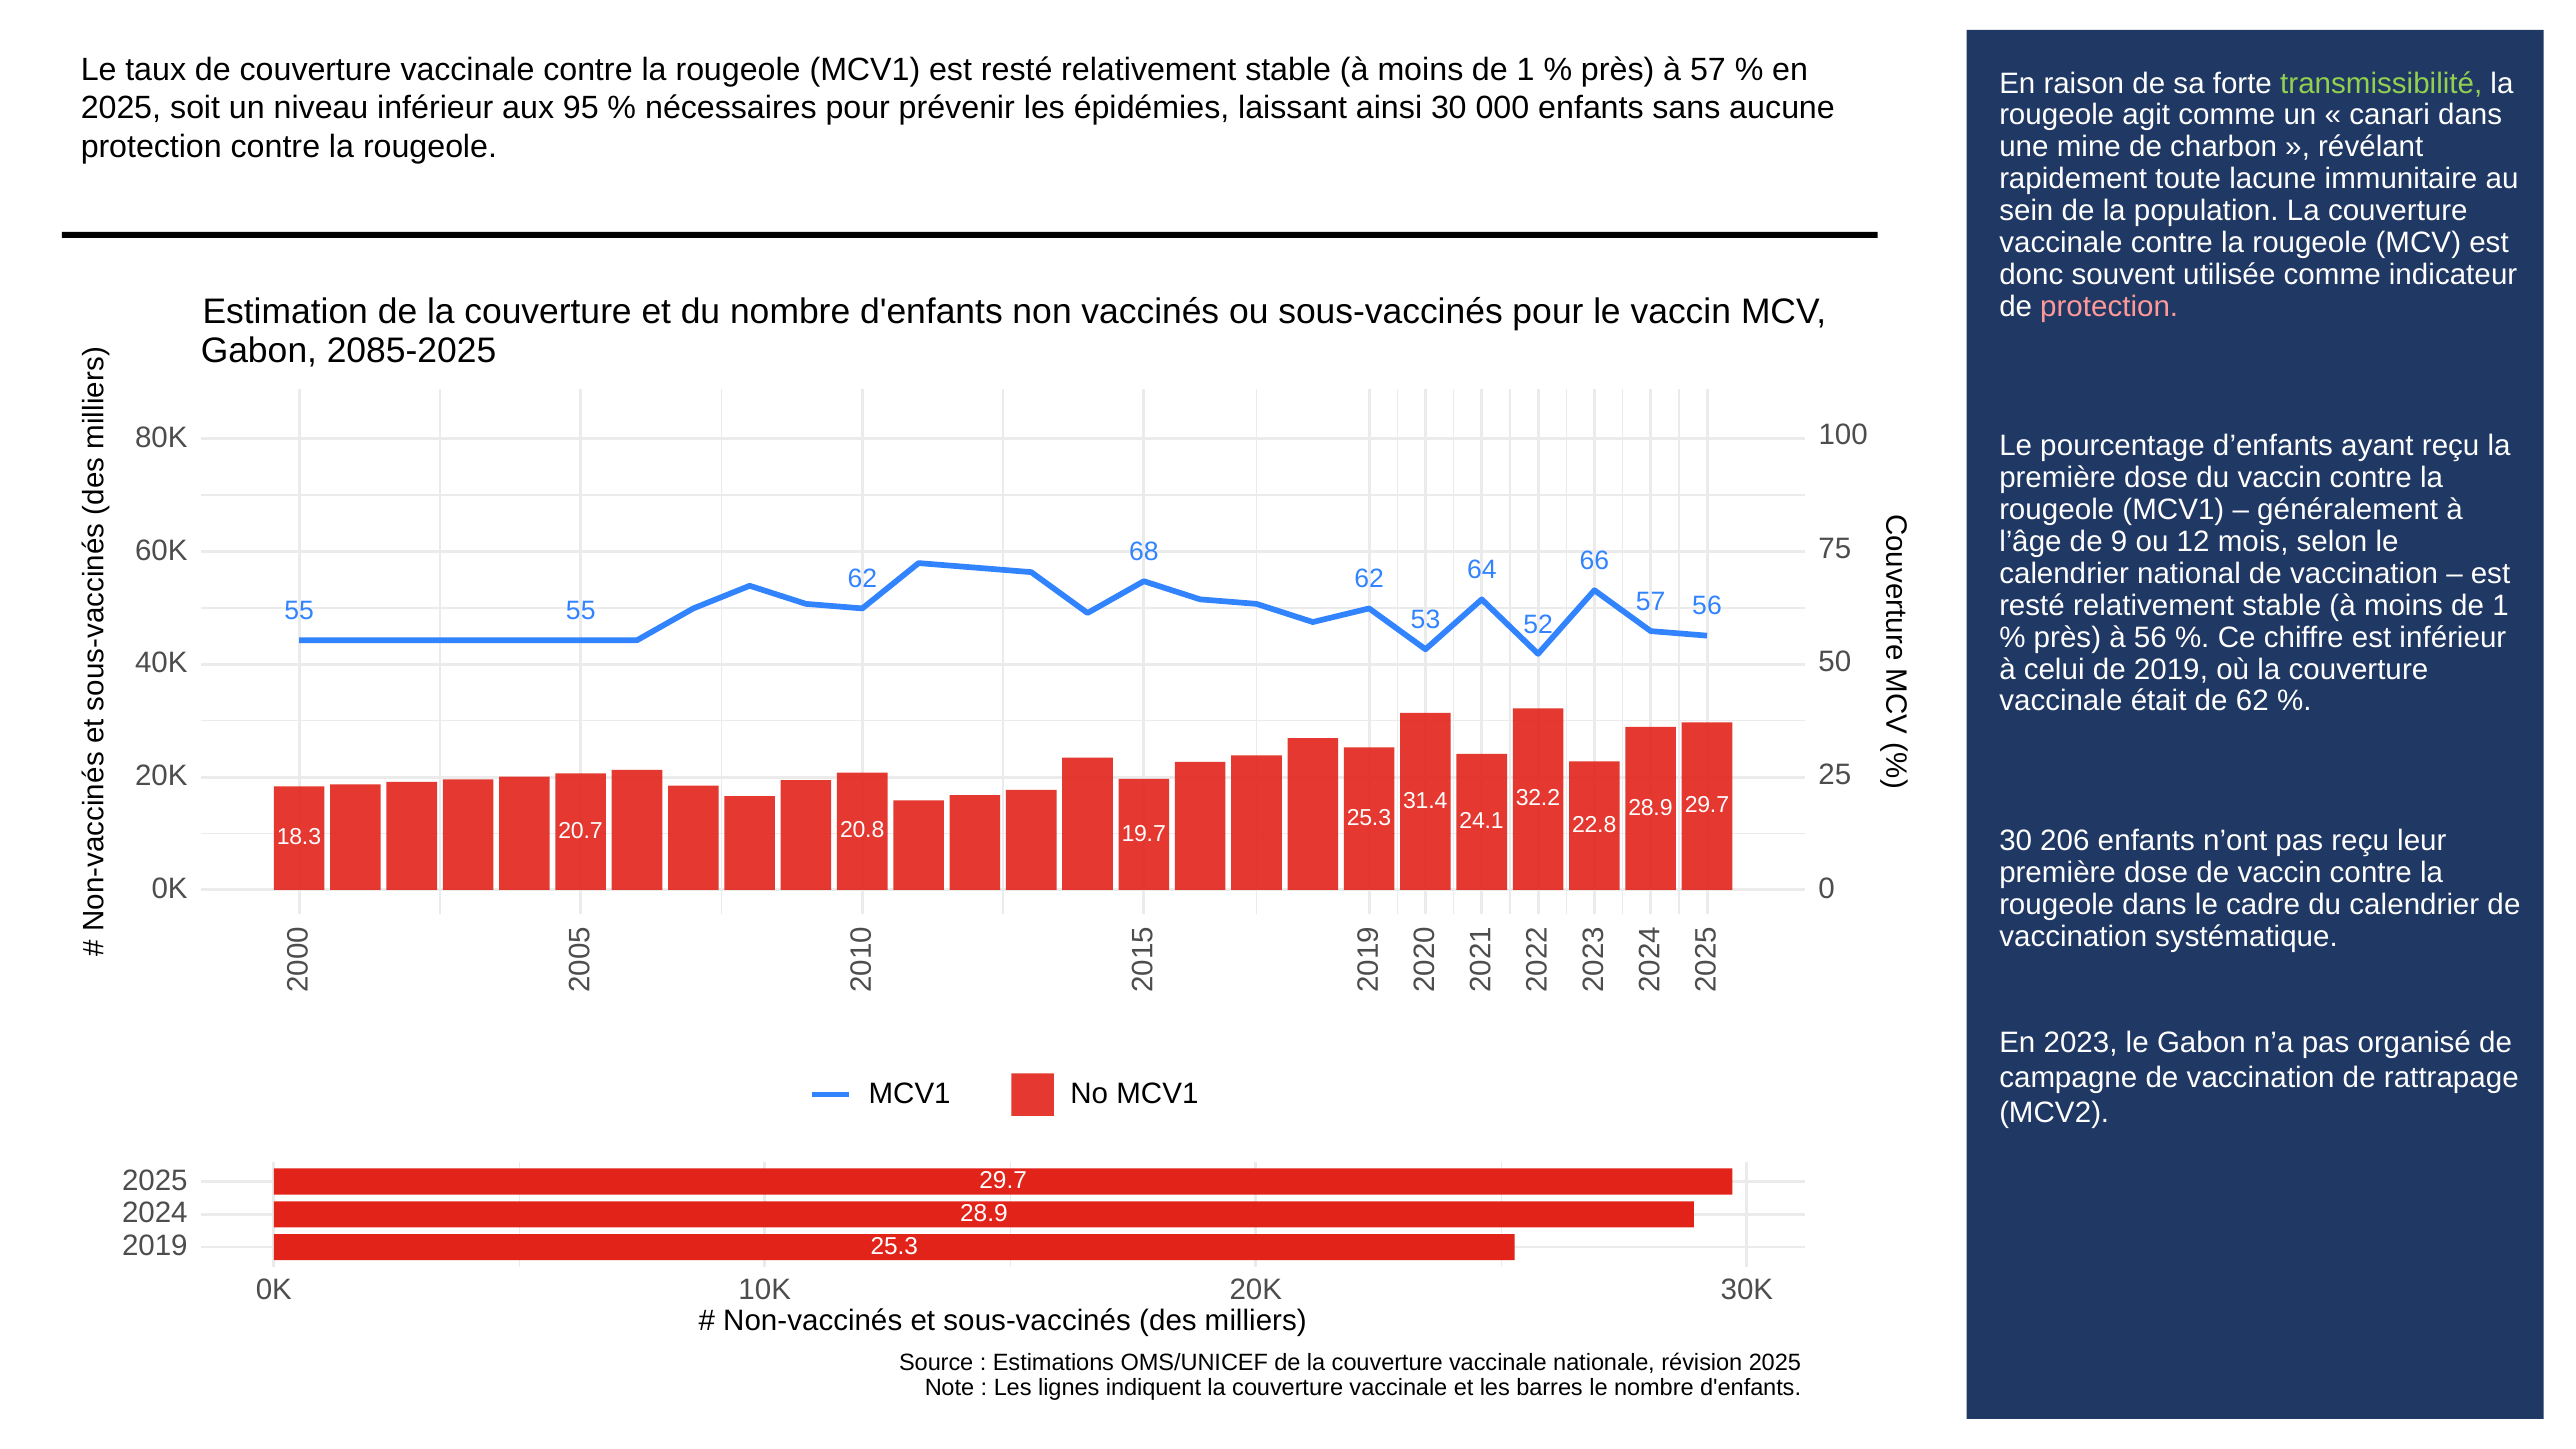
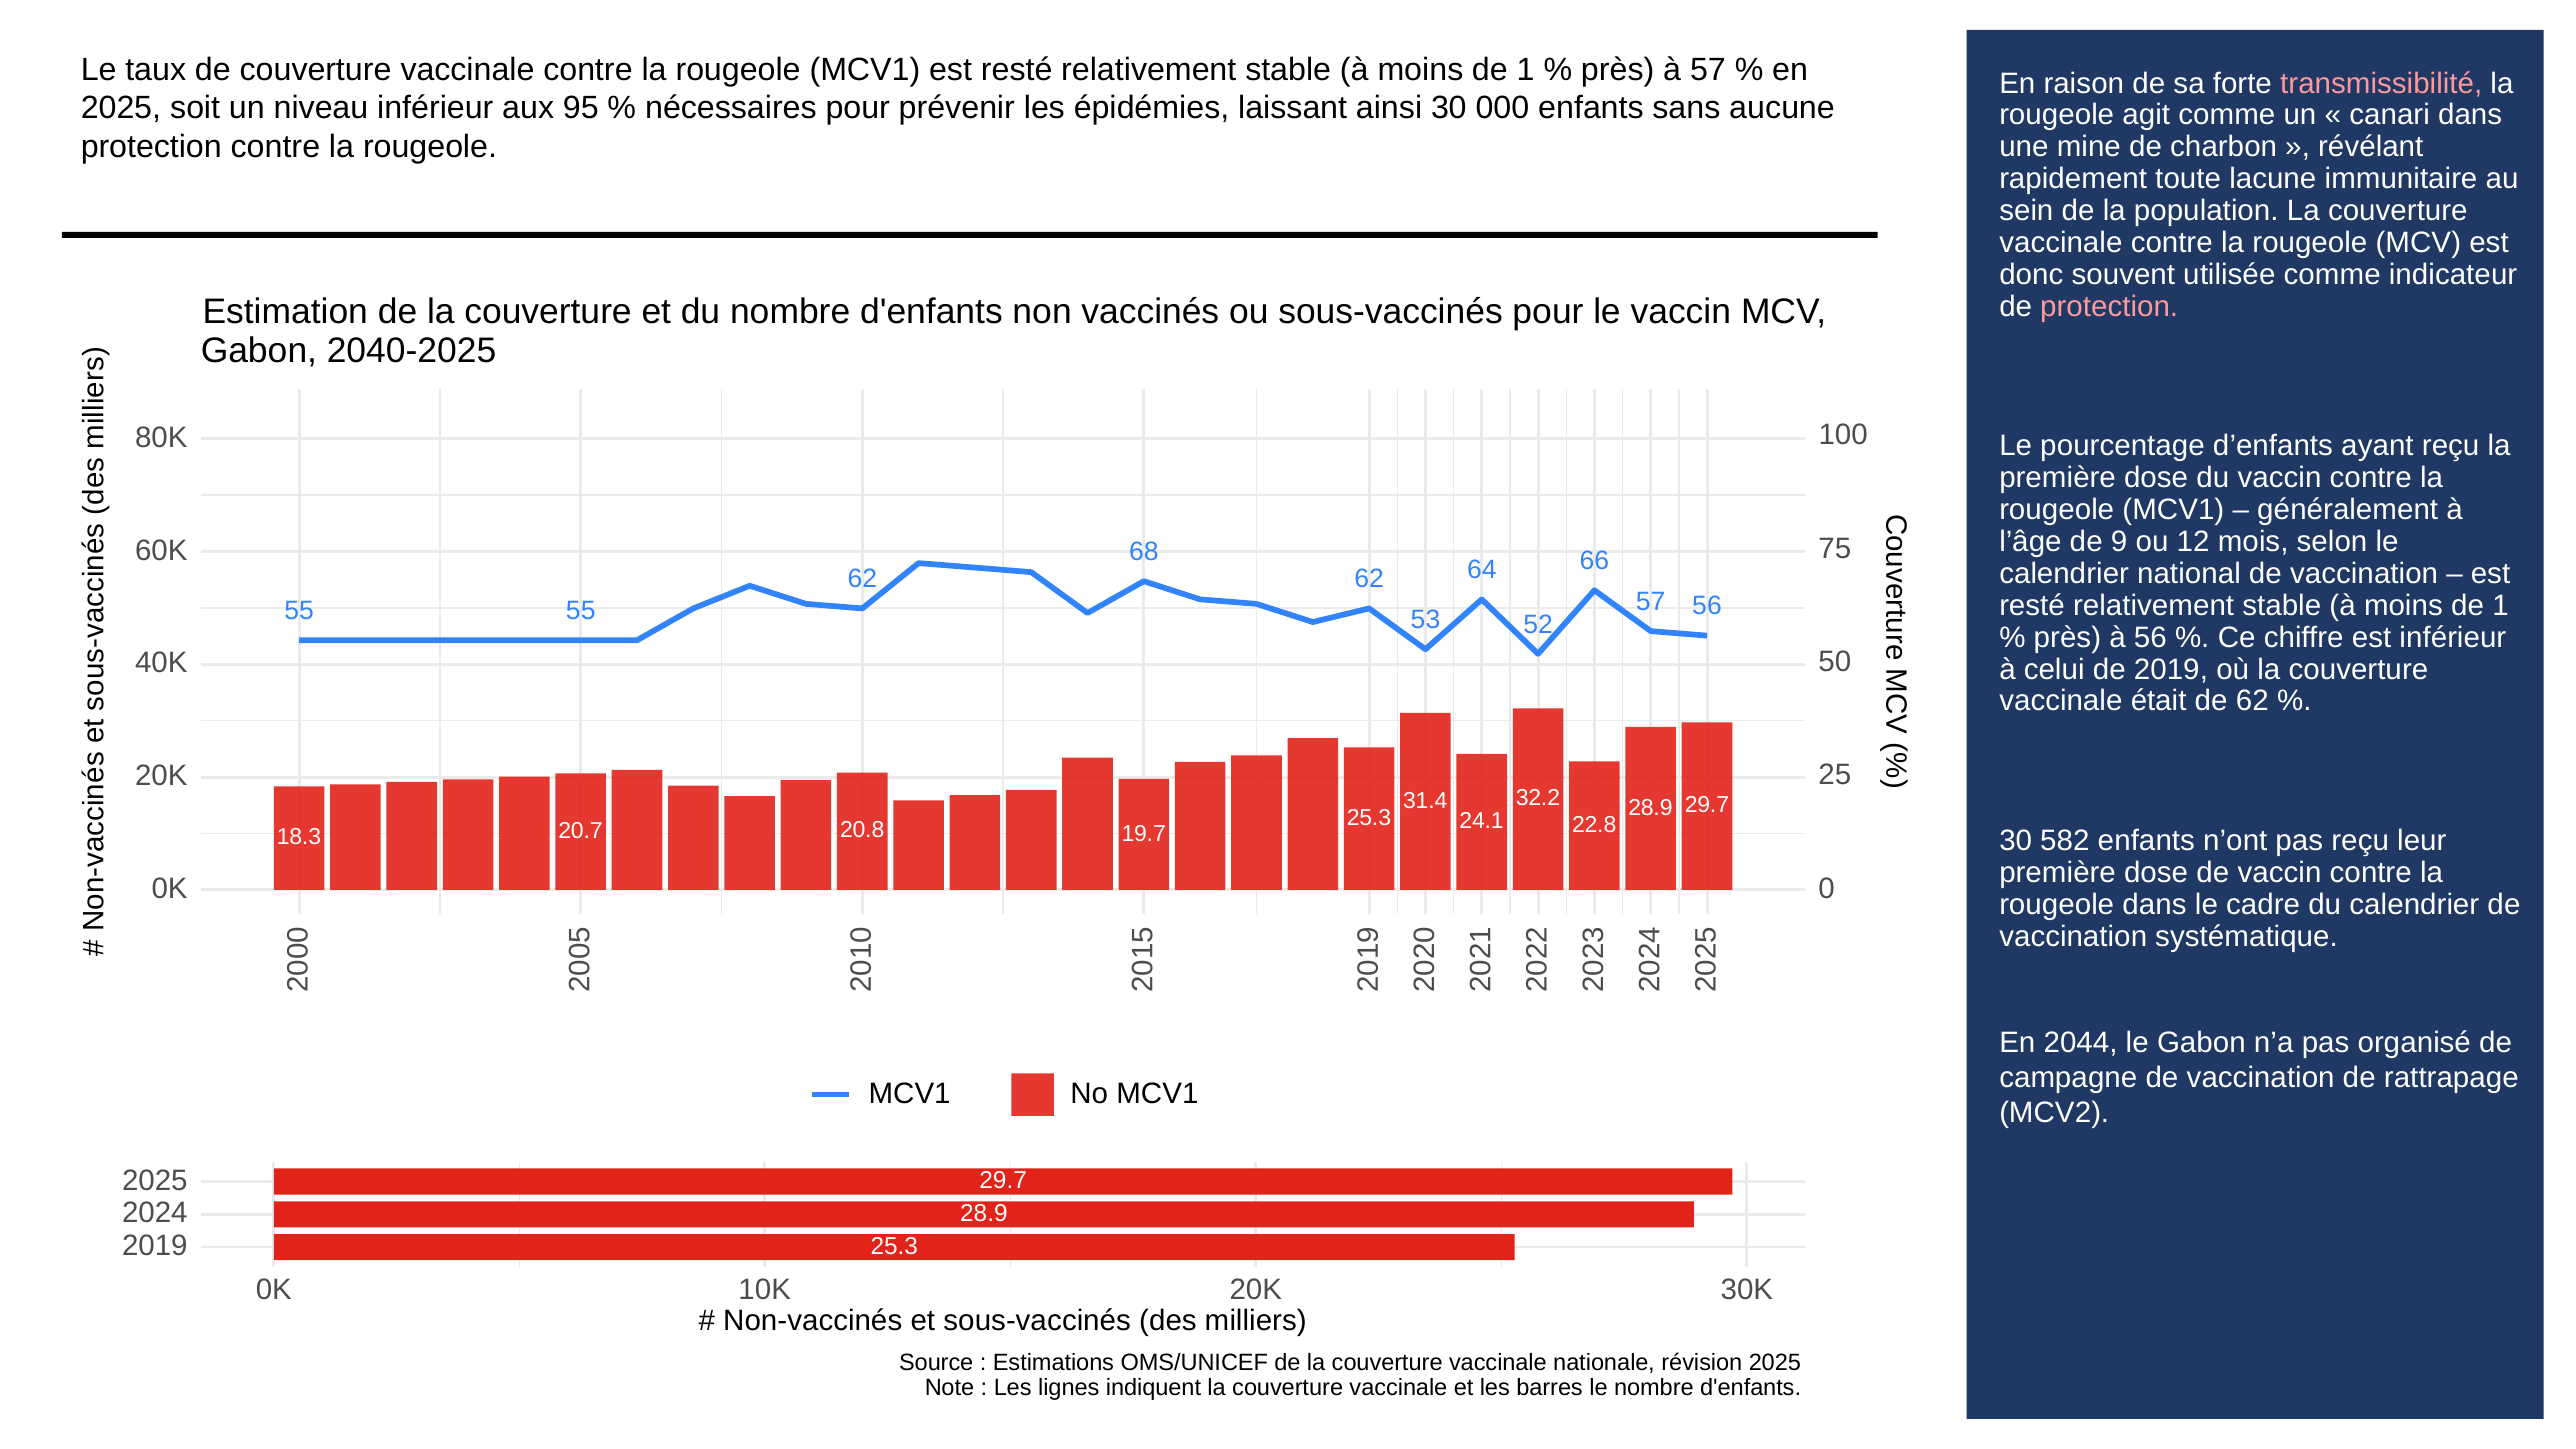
transmissibilité colour: light green -> pink (2381, 83)
2085-2025: 2085-2025 -> 2040-2025 (412, 351)
206: 206 -> 582 (2065, 841)
2023: 2023 -> 2044 (2081, 1042)
